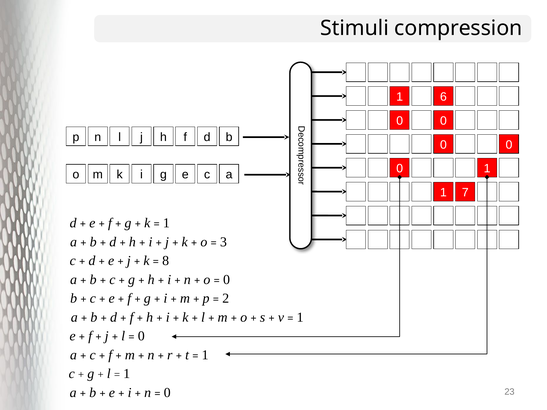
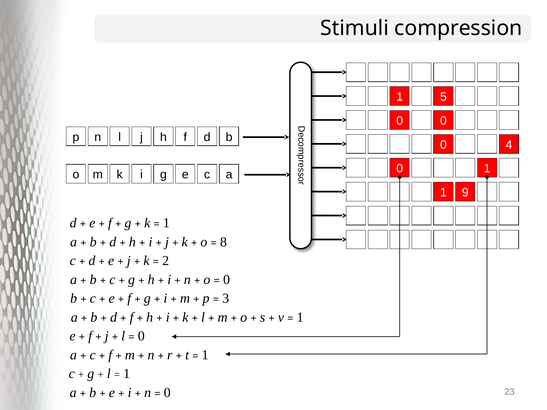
6: 6 -> 5 (443, 97)
0: 0 -> 4 (509, 145)
7: 7 -> 9 (465, 193)
3: 3 -> 8 (223, 242)
8: 8 -> 2 (166, 261)
2: 2 -> 3 (226, 299)
